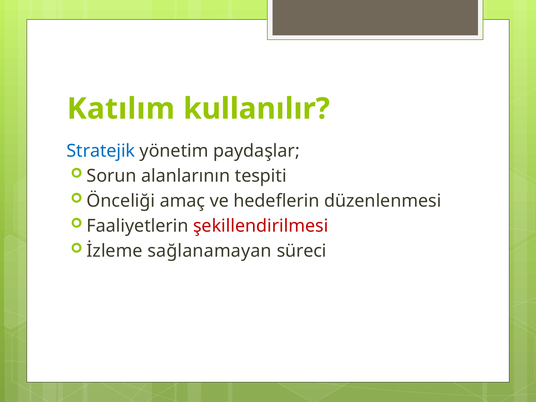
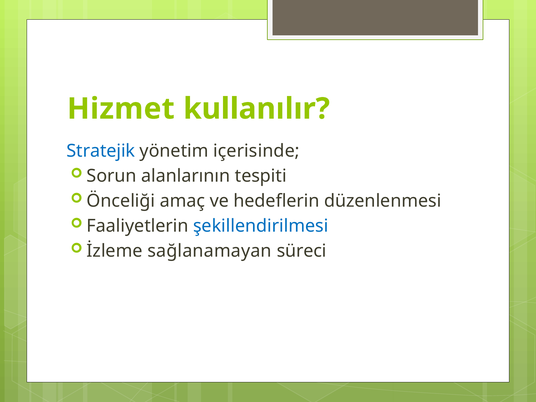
Katılım: Katılım -> Hizmet (121, 109)
paydaşlar: paydaşlar -> içerisinde (256, 151)
şekillendirilmesi colour: red -> blue (261, 226)
